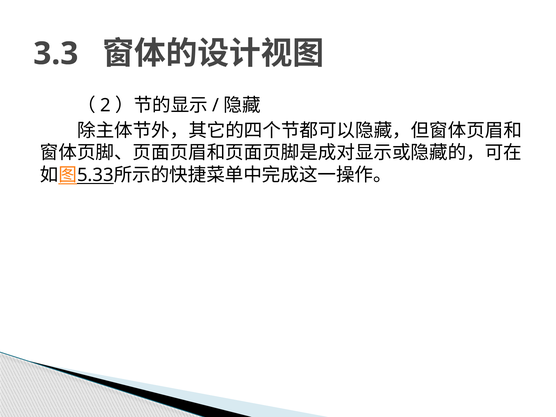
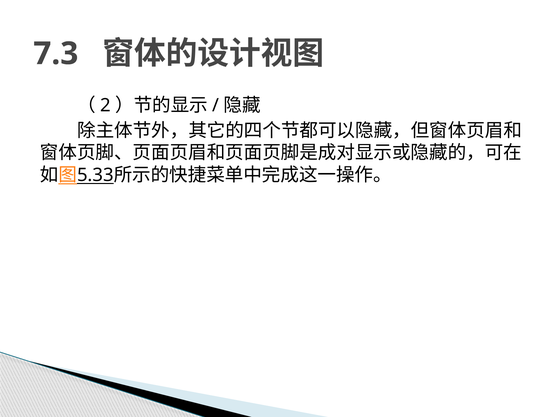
3.3: 3.3 -> 7.3 (56, 54)
